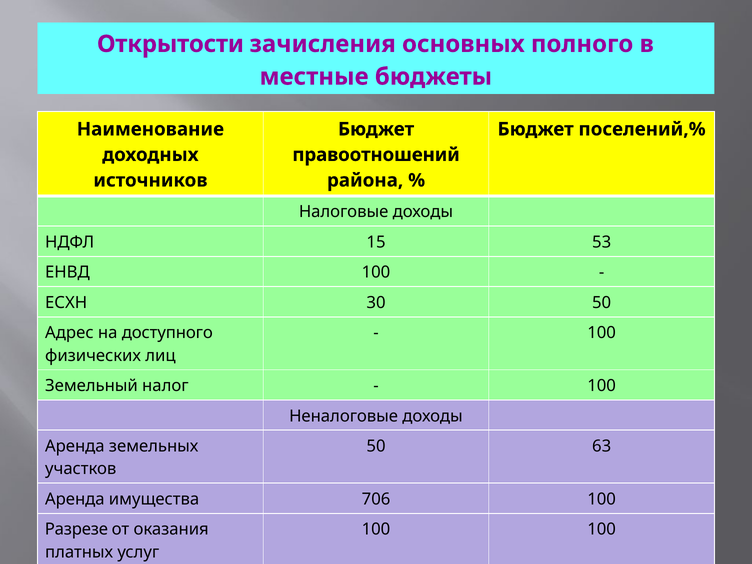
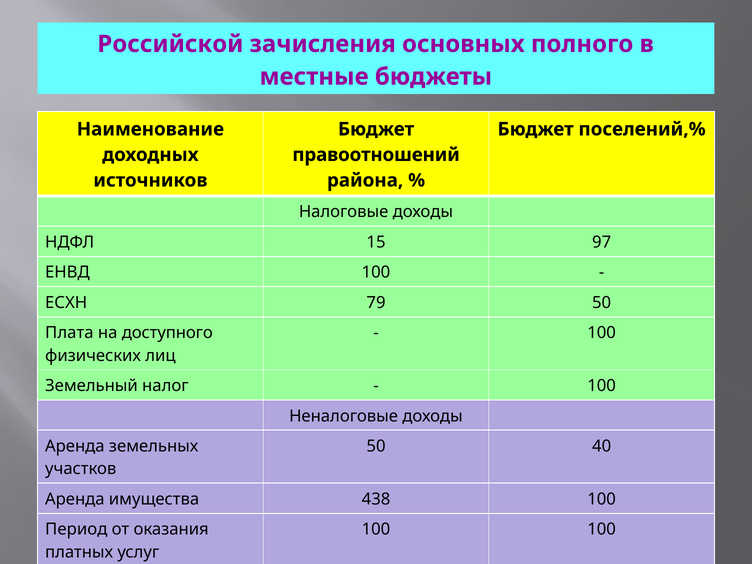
Открытости: Открытости -> Российской (170, 44)
53: 53 -> 97 (602, 242)
30: 30 -> 79 (376, 303)
Адрес: Адрес -> Плата (69, 333)
63: 63 -> 40 (602, 446)
706: 706 -> 438 (376, 499)
Разрезе: Разрезе -> Период (76, 529)
